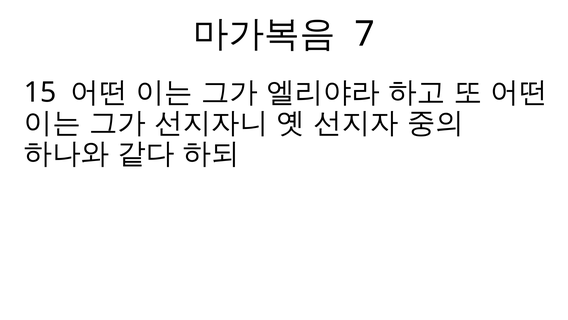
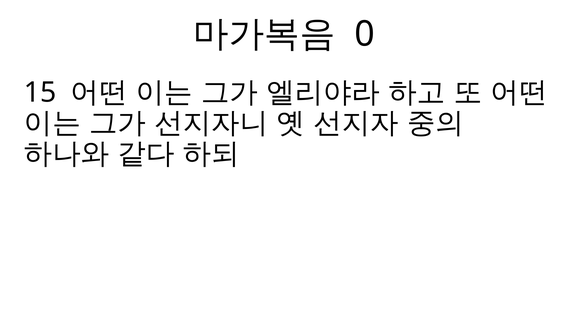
7: 7 -> 0 (365, 34)
